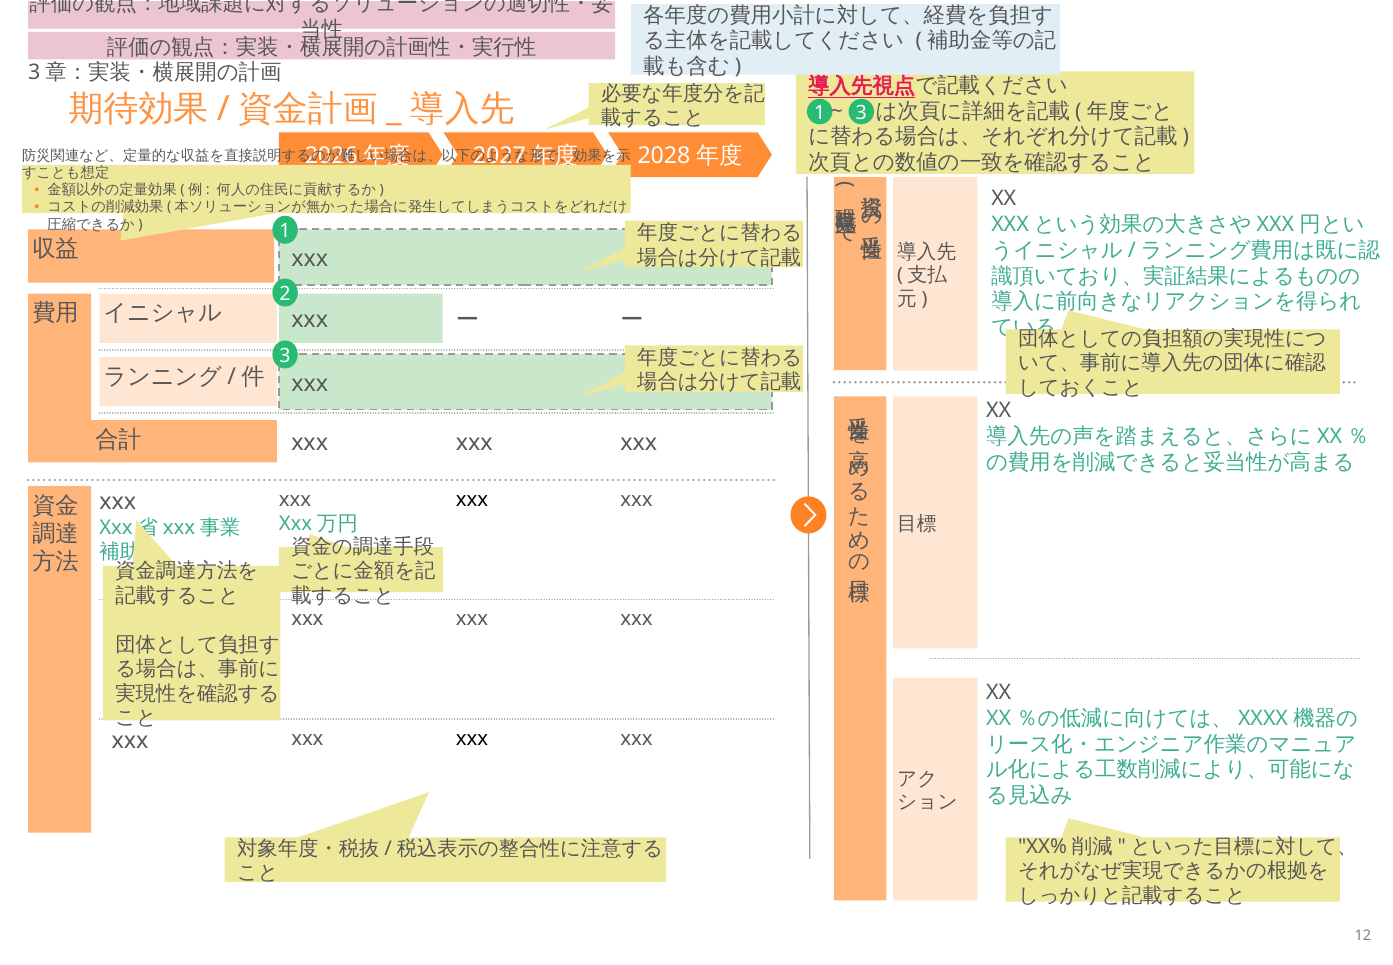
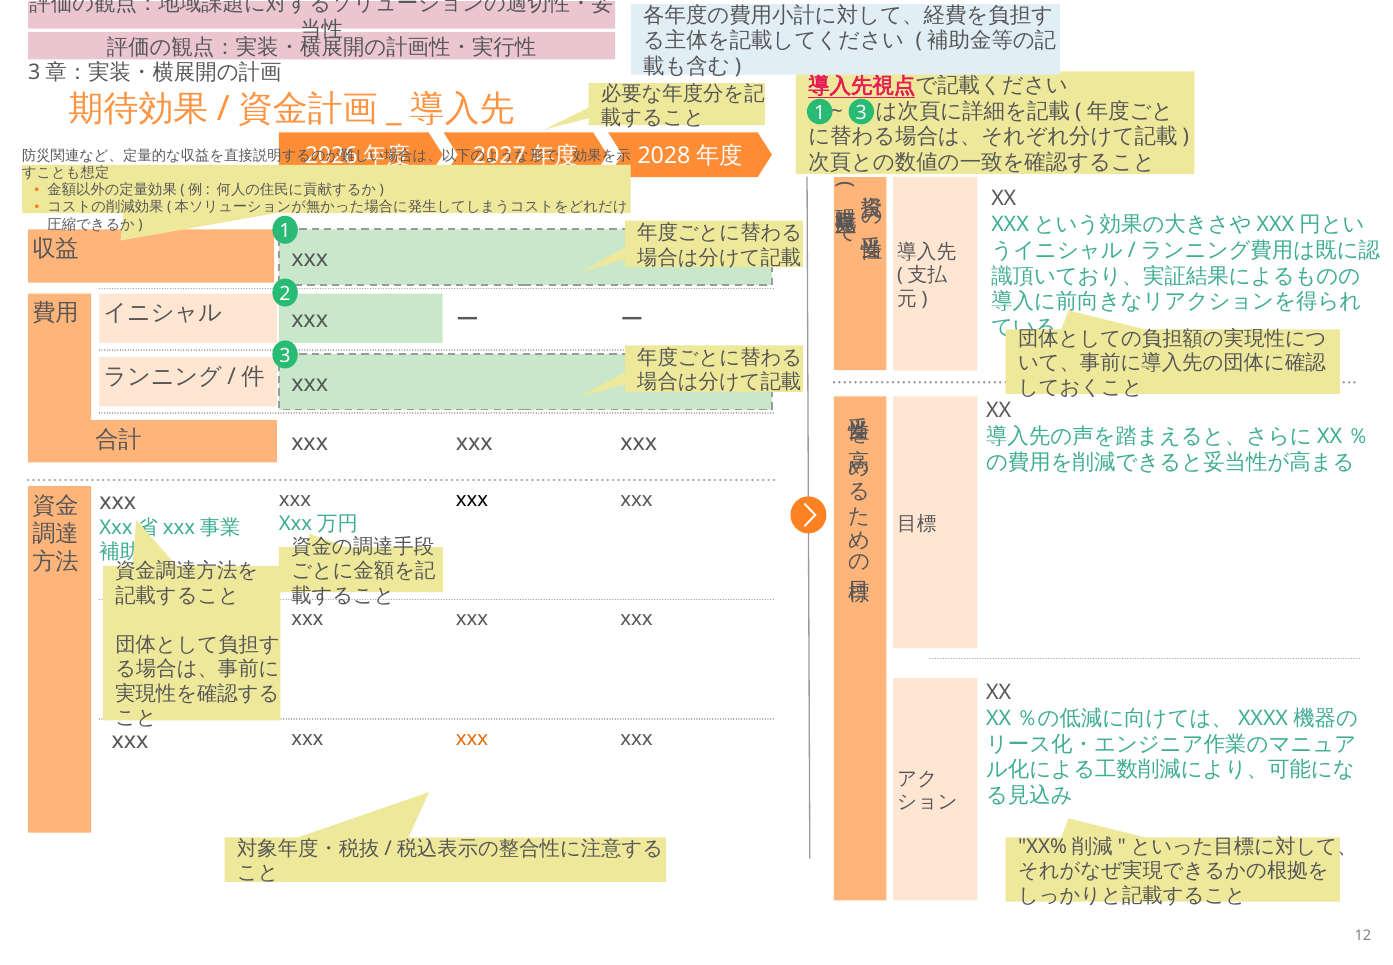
xxx colour: black -> orange (472, 738)
